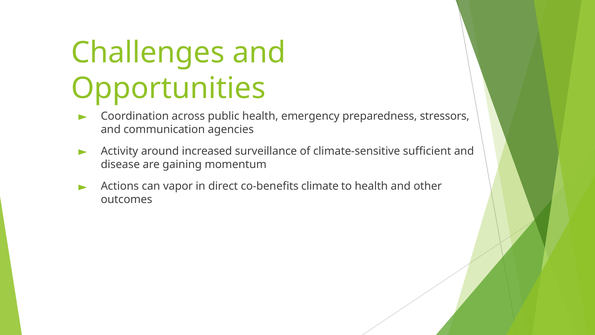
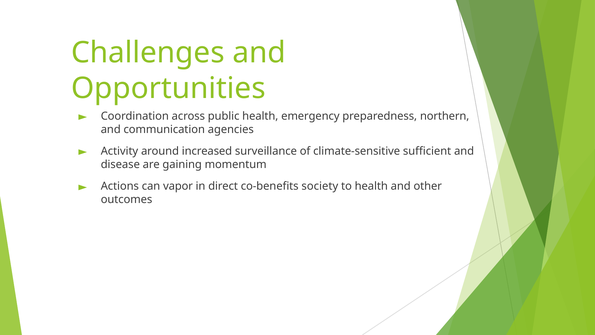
stressors: stressors -> northern (445, 116)
climate: climate -> society (320, 186)
